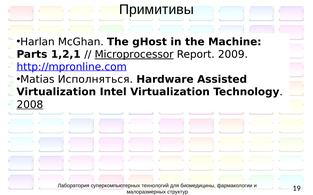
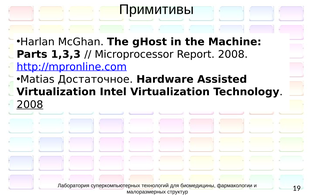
1,2,1: 1,2,1 -> 1,3,3 (66, 54)
Microprocessor underline: present -> none (134, 54)
Report 2009: 2009 -> 2008 (233, 54)
Исполняться: Исполняться -> Достаточное (95, 79)
